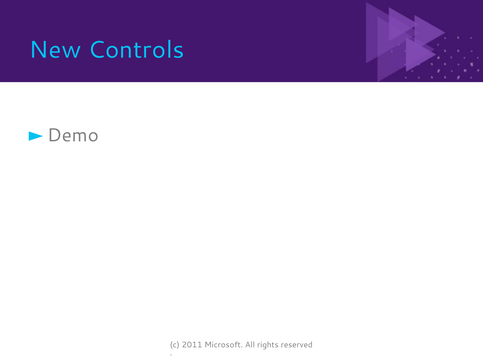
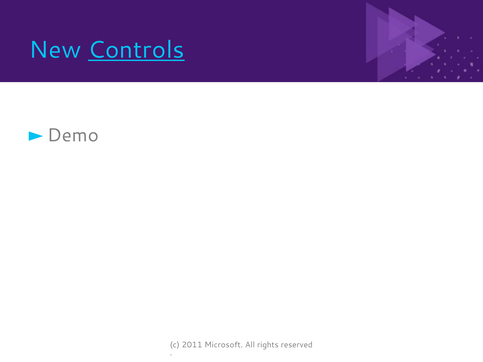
Controls underline: none -> present (136, 50)
